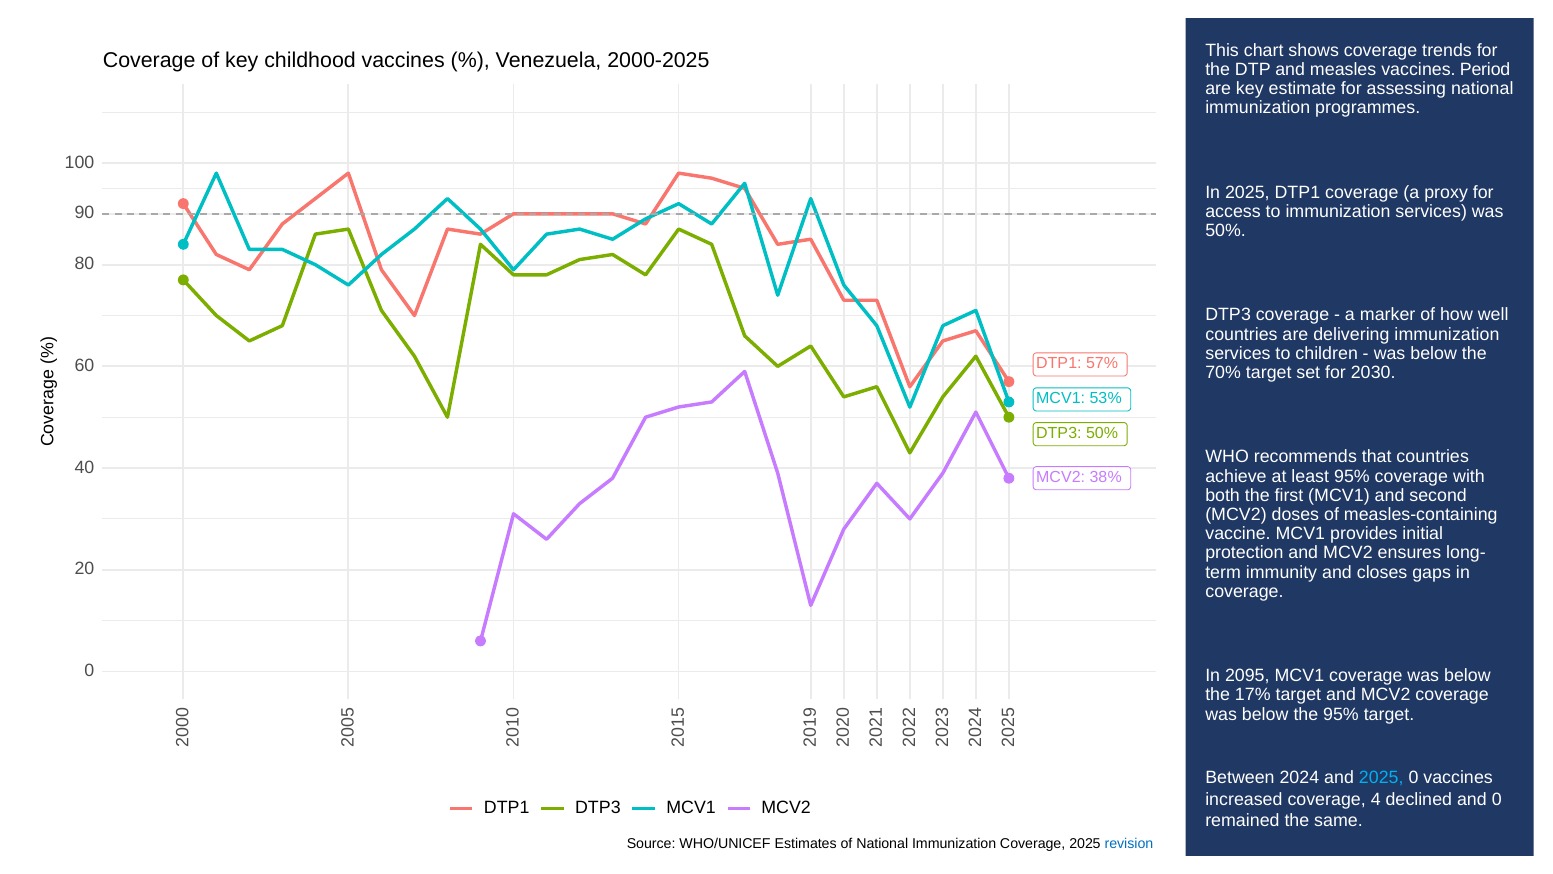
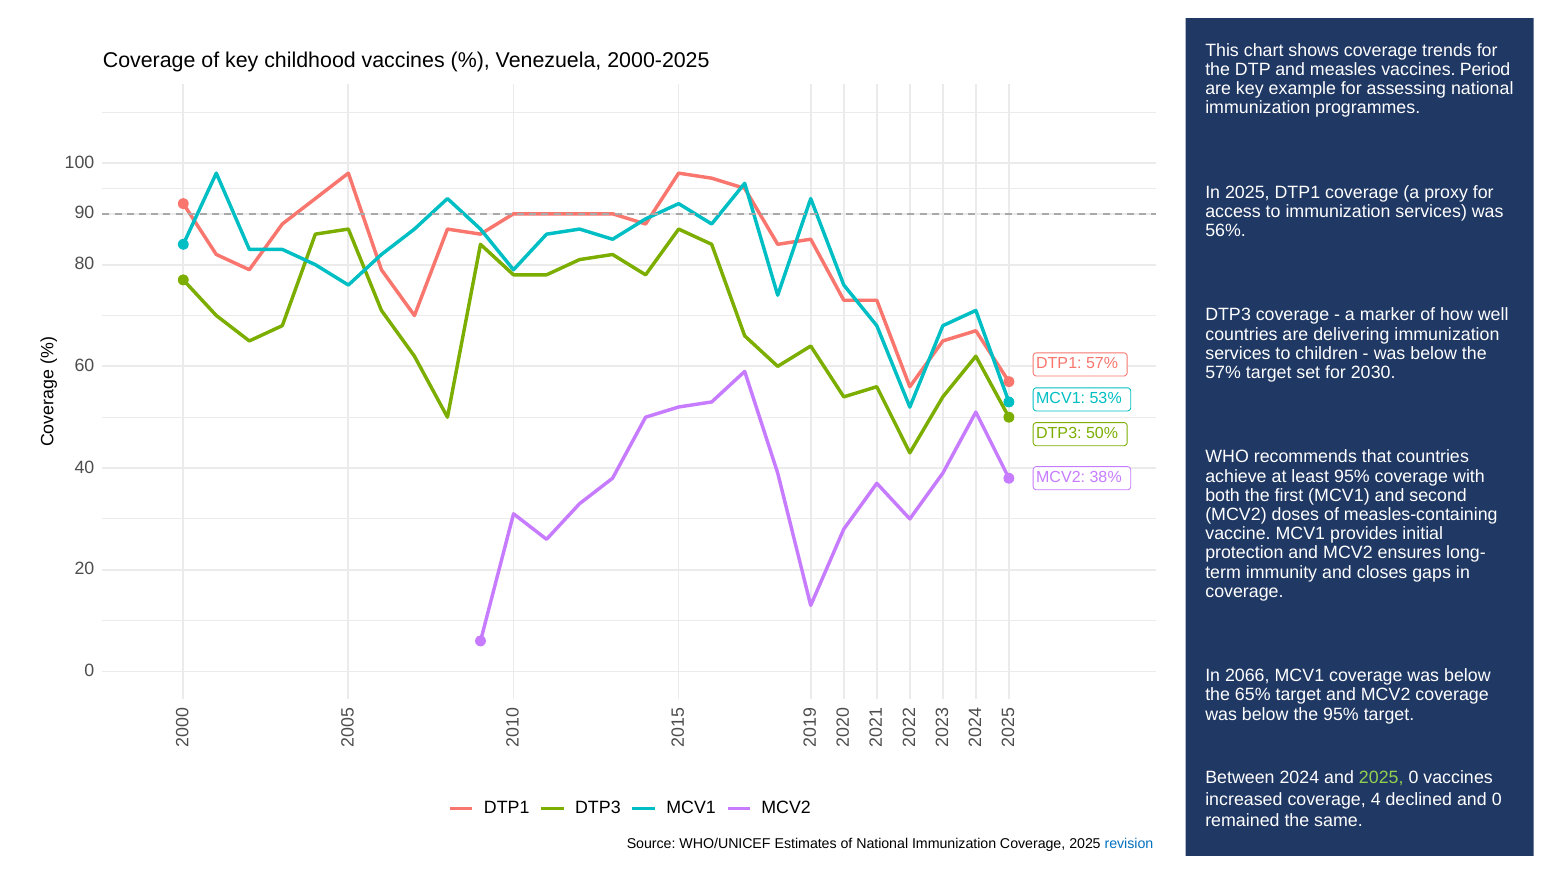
estimate: estimate -> example (1302, 89)
50%: 50% -> 56% (1226, 231)
70%: 70% -> 57% (1223, 372)
2095: 2095 -> 2066 (1247, 676)
17%: 17% -> 65% (1253, 695)
2025 colour: light blue -> light green (1381, 778)
